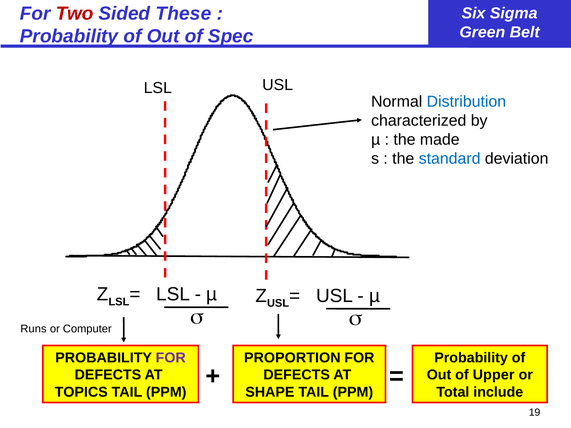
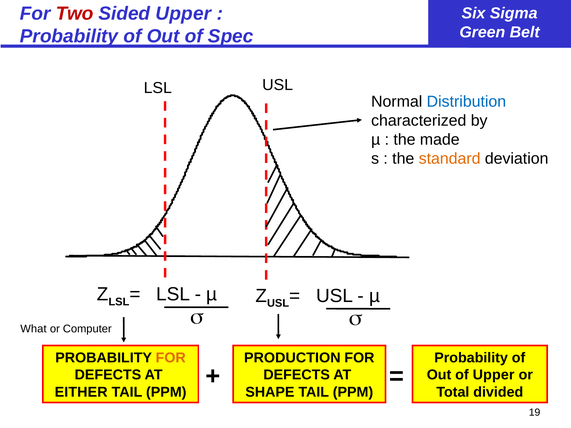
Sided These: These -> Upper (183, 13)
standard colour: blue -> orange (450, 159)
Runs: Runs -> What (33, 329)
FOR colour: purple -> orange (171, 358)
PROPORTION: PROPORTION -> PRODUCTION (292, 358)
TOPICS: TOPICS -> EITHER (81, 392)
include: include -> divided (498, 392)
